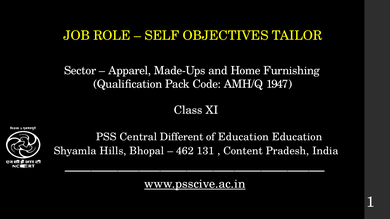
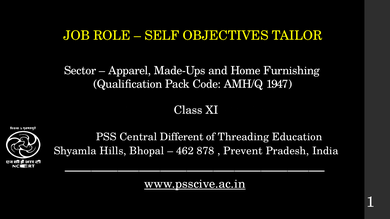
of Education: Education -> Threading (244, 137)
131: 131 -> 878 (206, 151)
Content: Content -> Prevent (243, 151)
